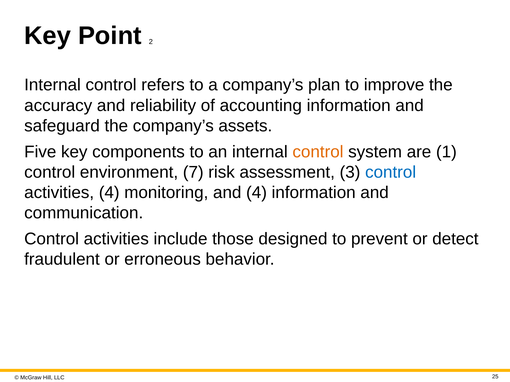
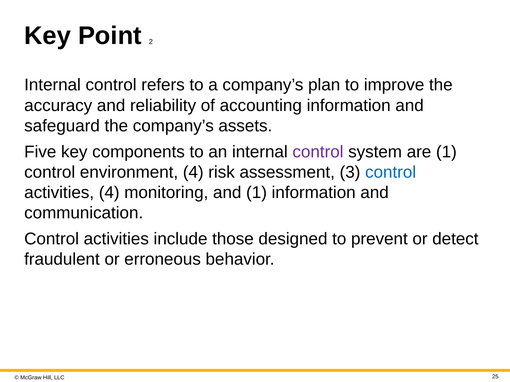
control colour: orange -> purple (318, 152)
environment 7: 7 -> 4 (193, 172)
and 4: 4 -> 1 (257, 193)
